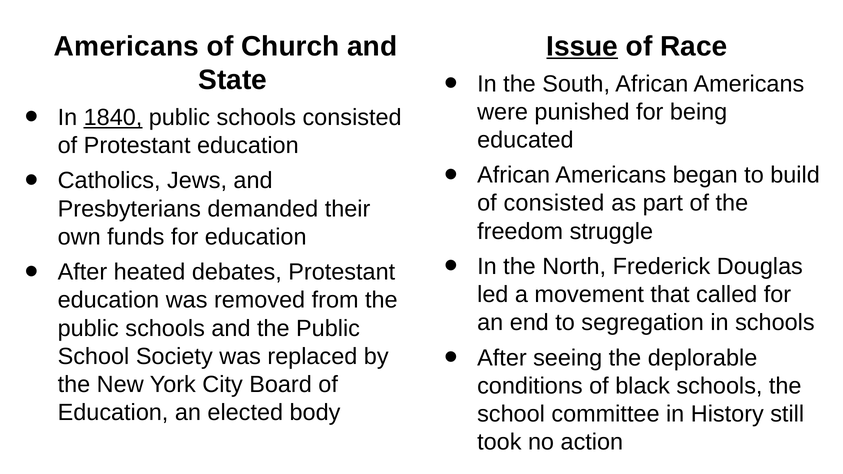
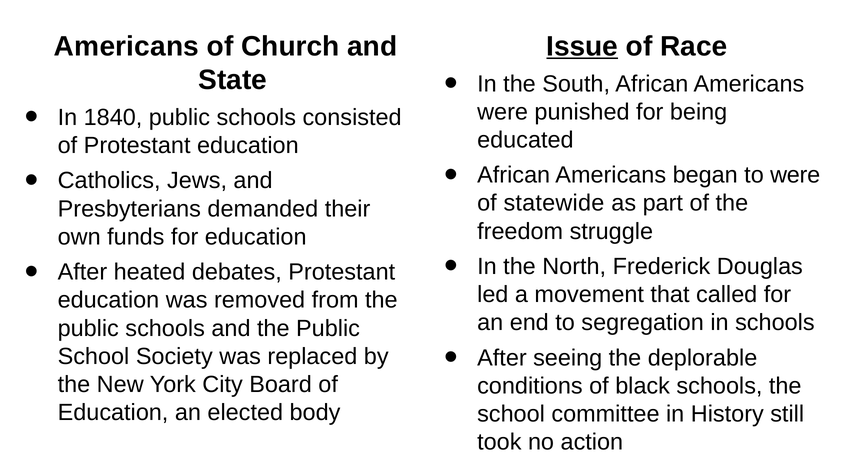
1840 underline: present -> none (113, 118)
to build: build -> were (795, 175)
of consisted: consisted -> statewide (554, 203)
